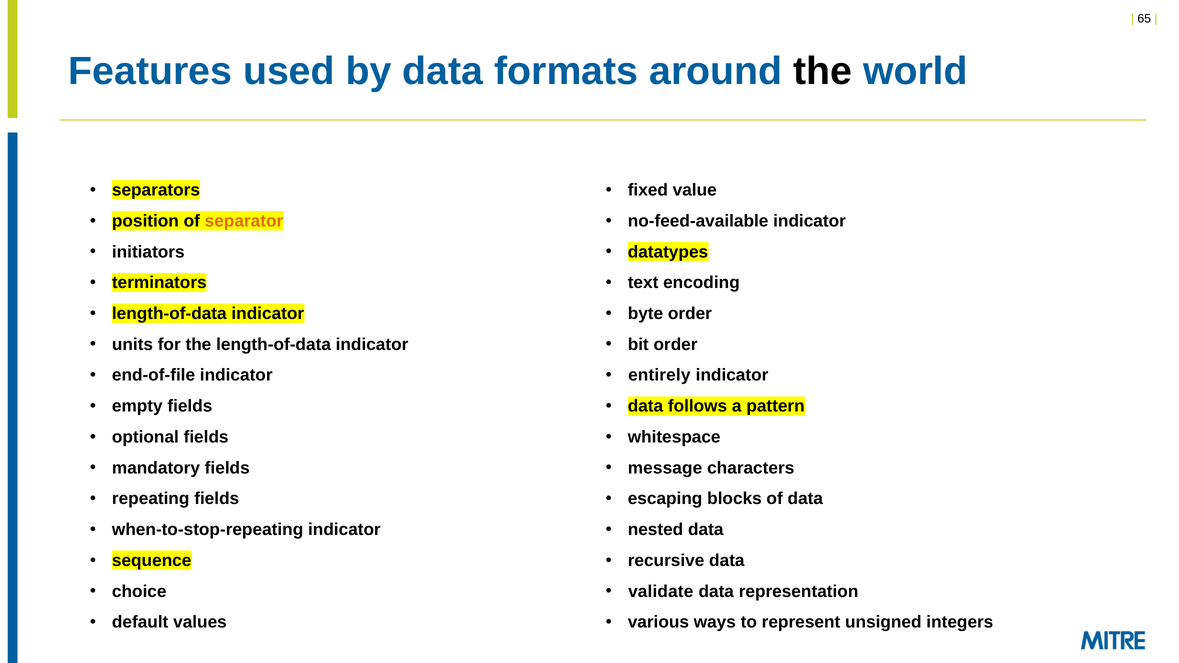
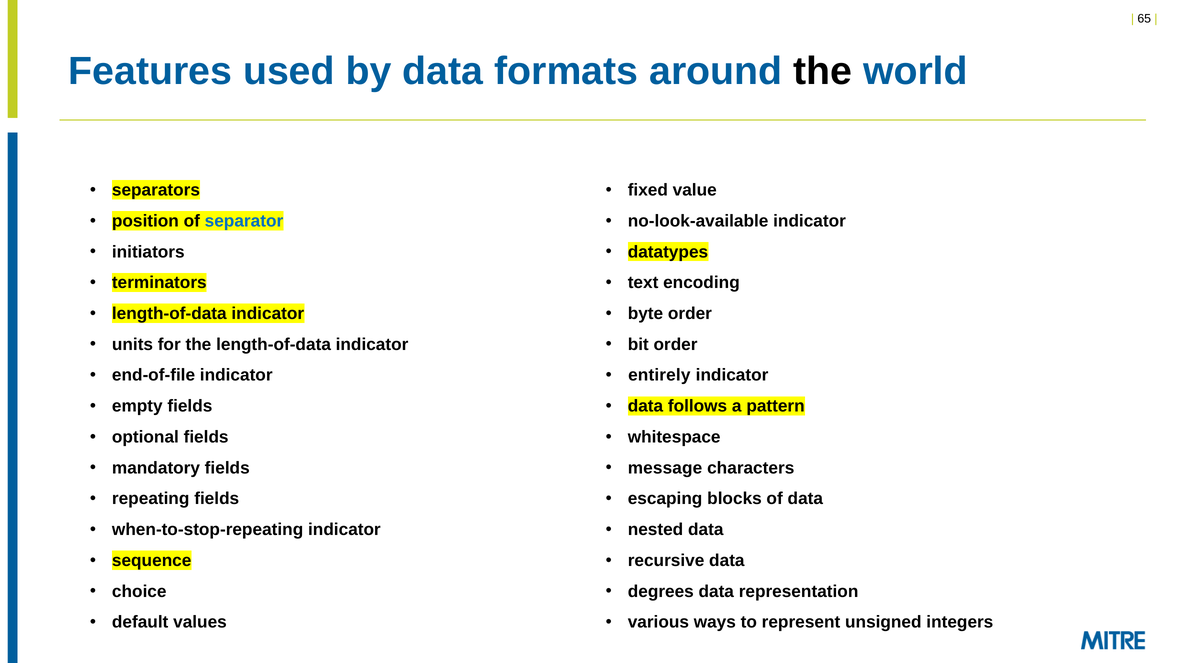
separator colour: orange -> blue (244, 221)
no-feed-available: no-feed-available -> no-look-available (698, 221)
validate: validate -> degrees (661, 592)
